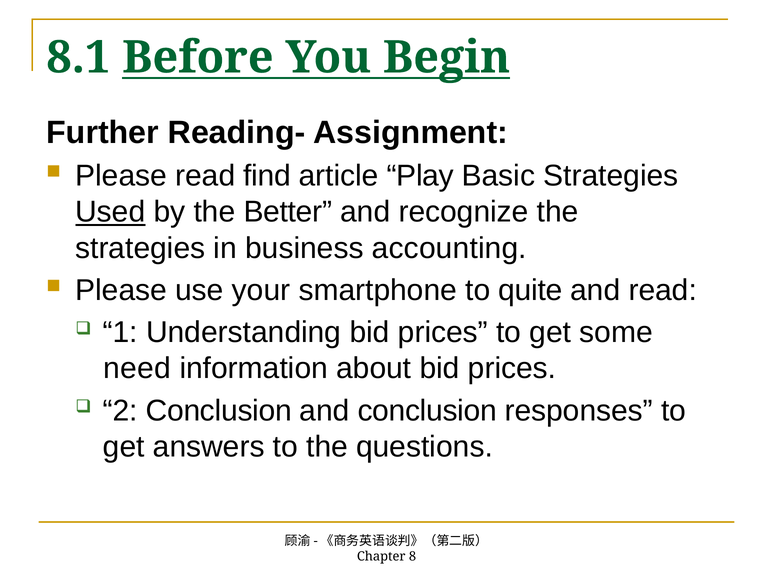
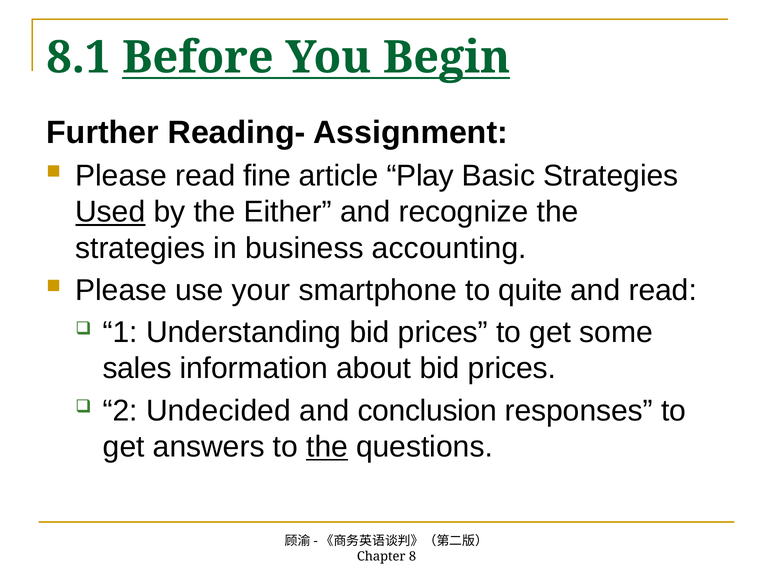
find: find -> fine (267, 176)
Better: Better -> Either (288, 212)
need: need -> sales (137, 368)
2 Conclusion: Conclusion -> Undecided (219, 411)
the underline: none -> present (327, 447)
